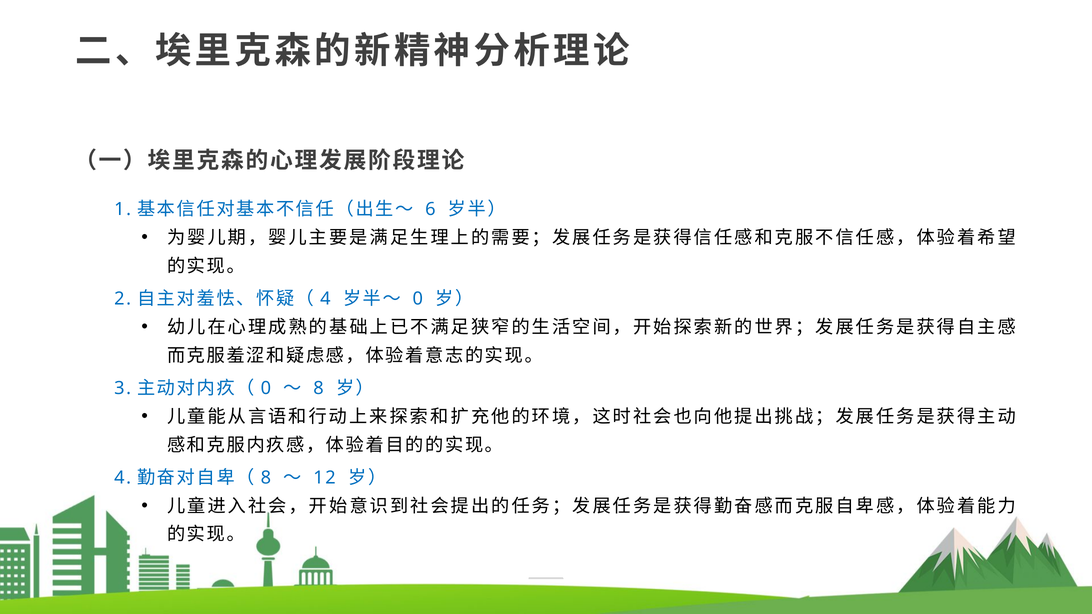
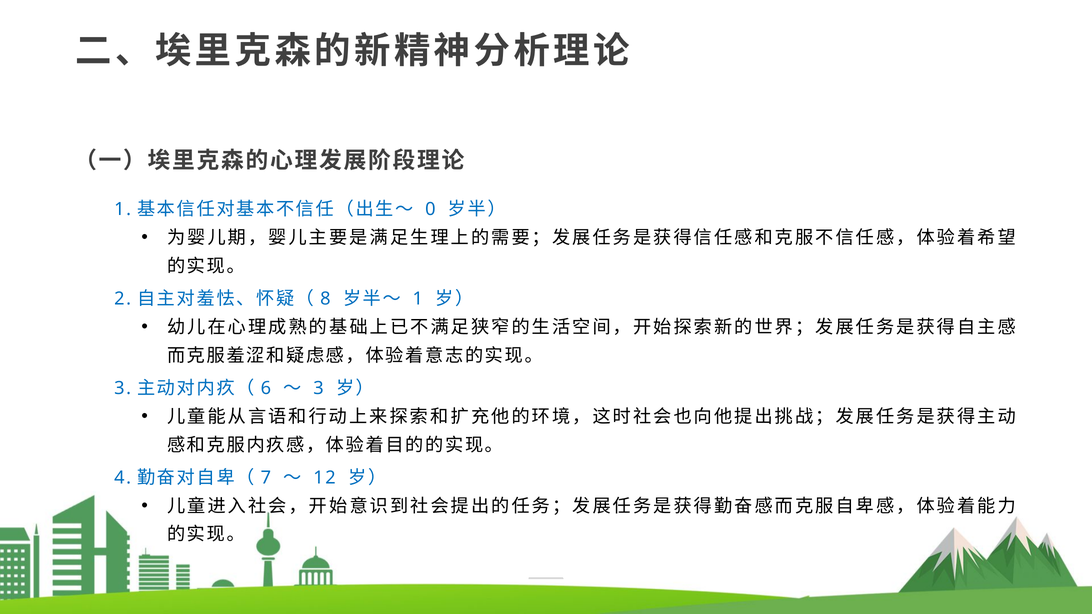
6: 6 -> 0 (430, 209)
4: 4 -> 8 (325, 299)
0: 0 -> 1 (418, 299)
0: 0 -> 6 (266, 388)
8: 8 -> 3 (319, 388)
8: 8 -> 7 (266, 478)
